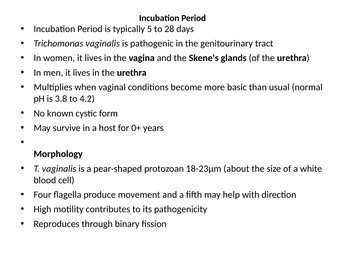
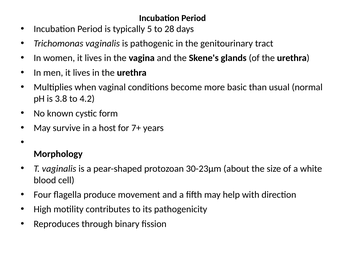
0+: 0+ -> 7+ (136, 128)
18-23µm: 18-23µm -> 30-23µm (204, 168)
